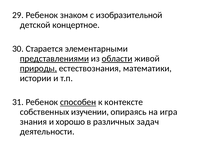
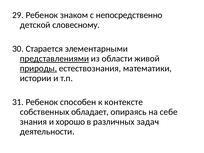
изобразительной: изобразительной -> непосредственно (129, 15)
концертное: концертное -> словесному (76, 25)
области underline: present -> none (117, 59)
способен underline: present -> none (78, 102)
изучении: изучении -> обладает (90, 112)
игра: игра -> себе (169, 112)
